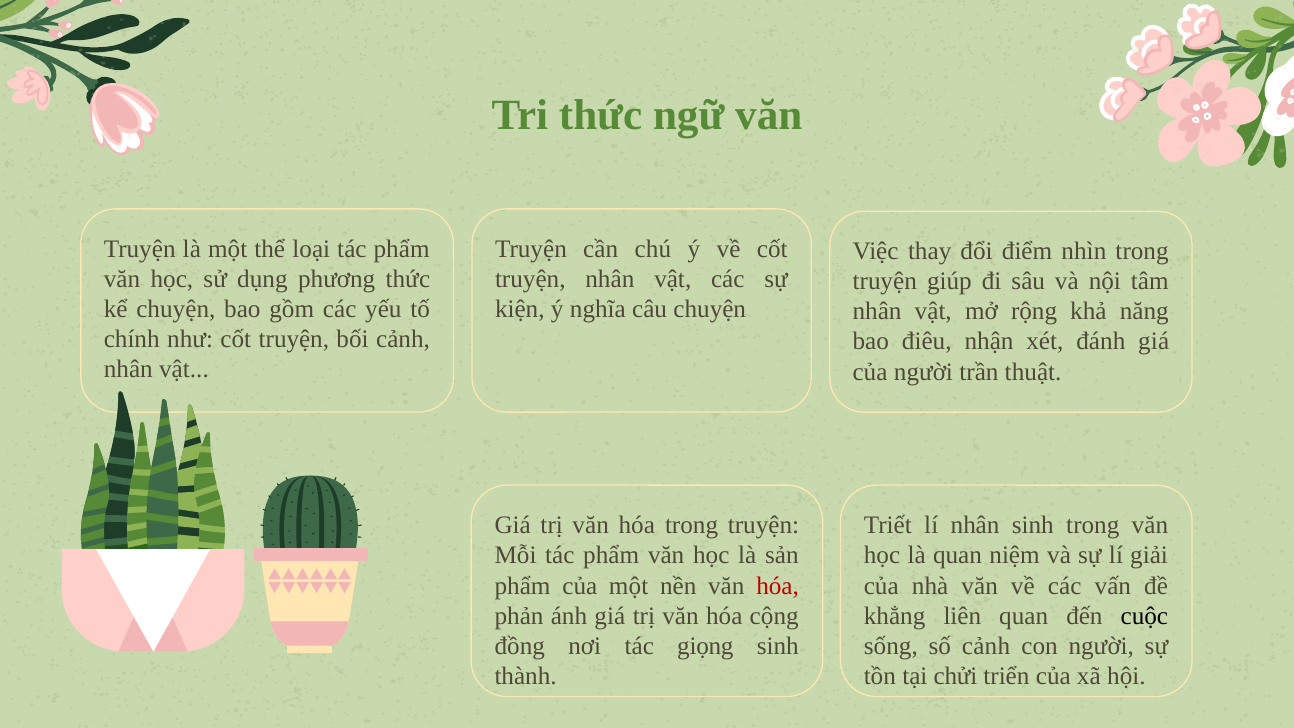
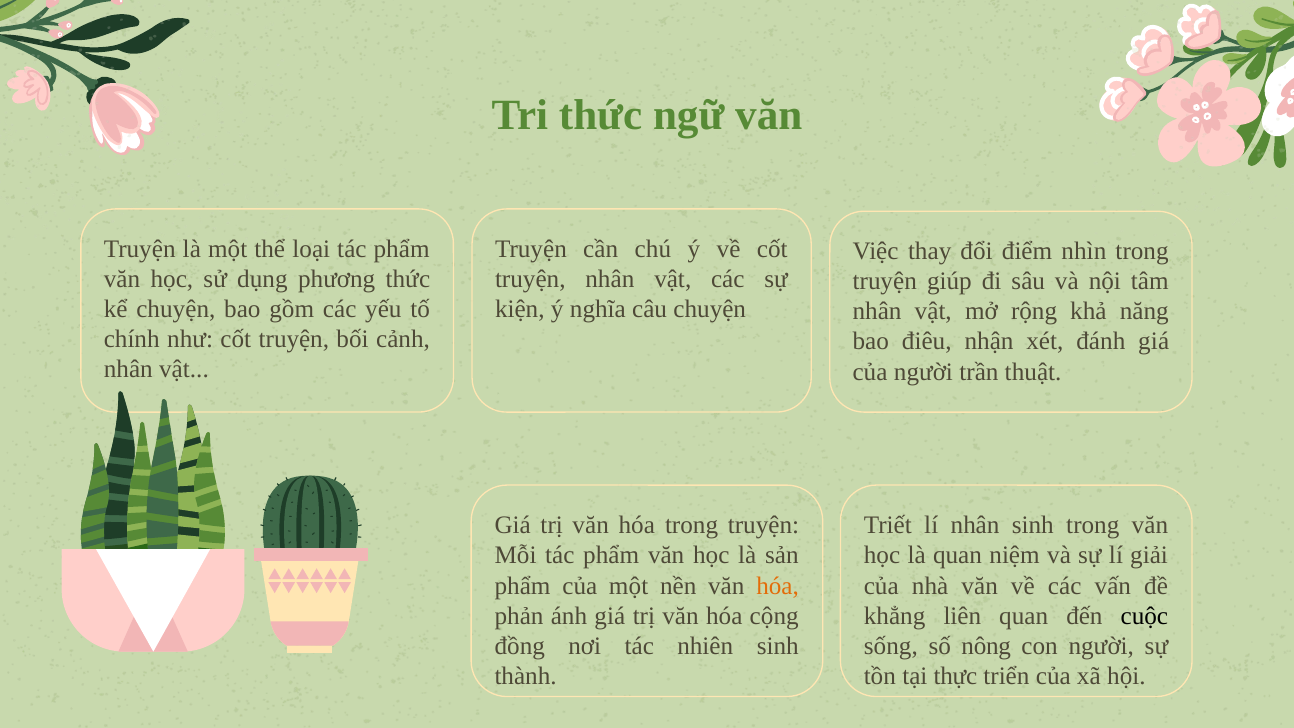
hóa colour: red -> orange (778, 586)
giọng: giọng -> nhiên (705, 646)
số cảnh: cảnh -> nông (986, 646)
chửi: chửi -> thực (955, 676)
